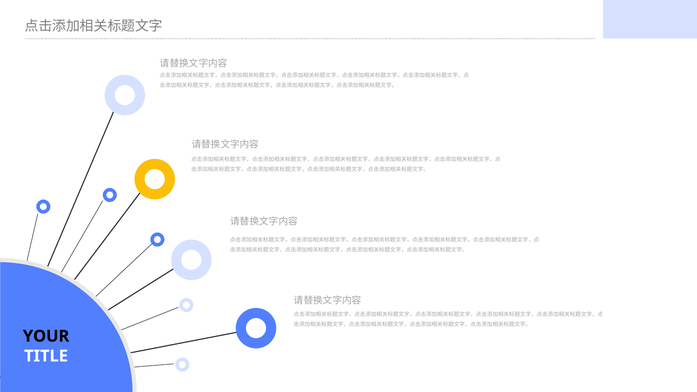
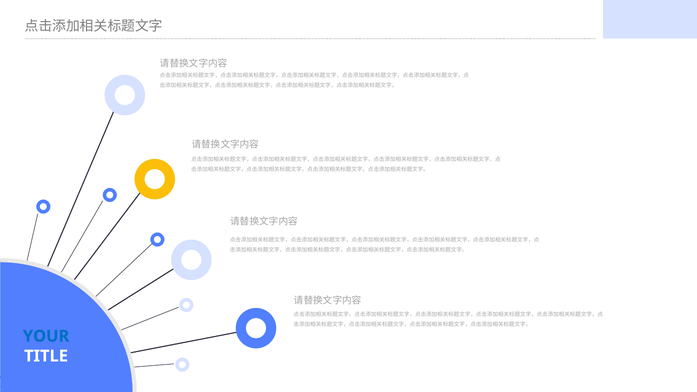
YOUR colour: black -> blue (46, 336)
